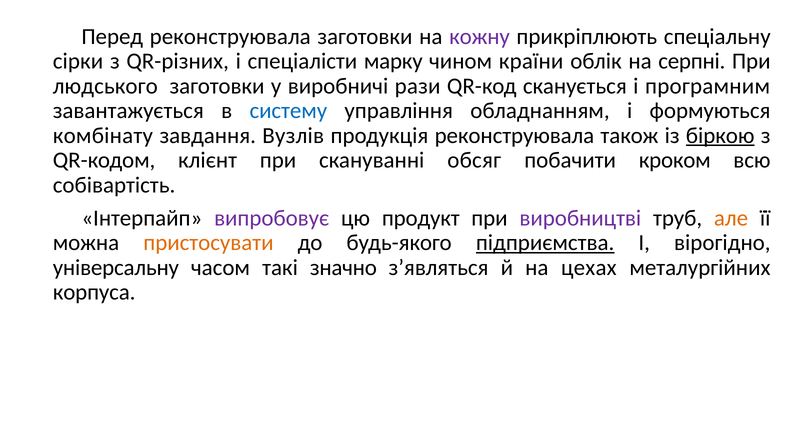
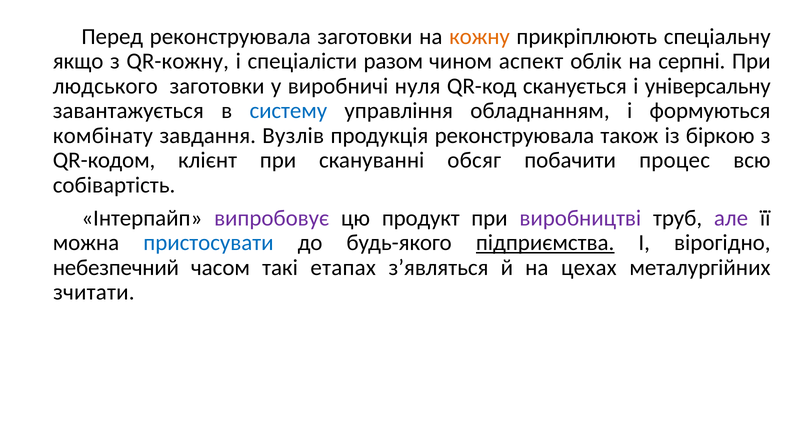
кожну colour: purple -> orange (480, 37)
сірки: сірки -> якщо (78, 61)
QR-різних: QR-різних -> QR-кожну (178, 61)
марку: марку -> разом (393, 61)
країни: країни -> аспект (531, 61)
рази: рази -> нуля (418, 86)
програмним: програмним -> універсальну (708, 86)
біркою underline: present -> none (720, 136)
кроком: кроком -> процес (675, 160)
але colour: orange -> purple (731, 218)
пристосувати colour: orange -> blue (208, 243)
універсальну: універсальну -> небезпечний (116, 268)
значно: значно -> етапах (343, 268)
корпуса: корпуса -> зчитати (94, 293)
